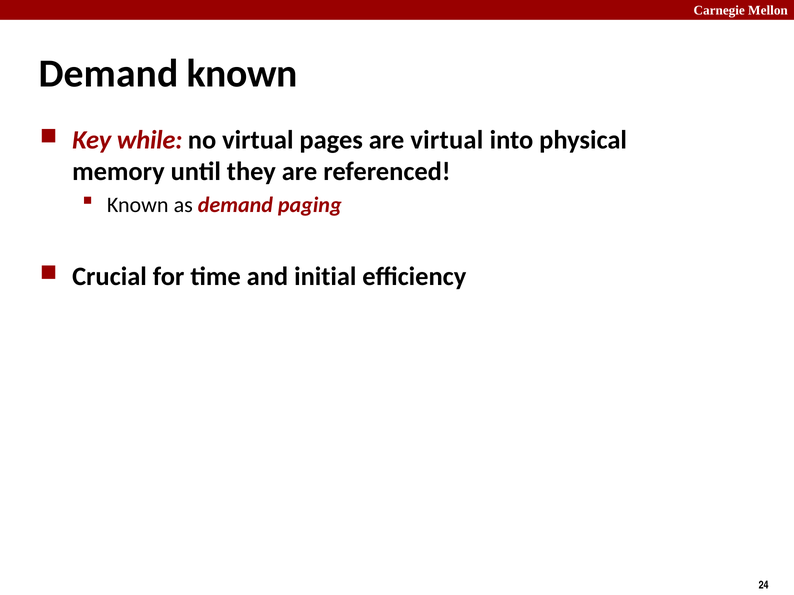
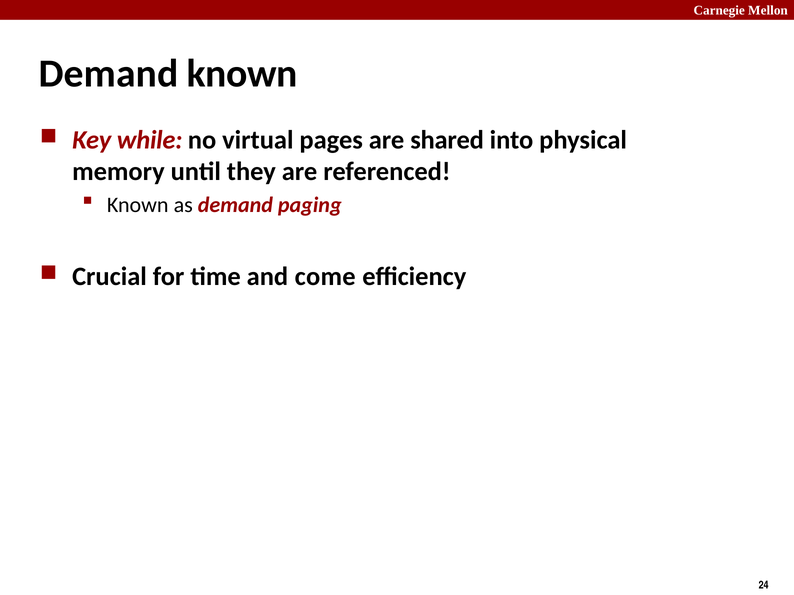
are virtual: virtual -> shared (447, 140)
initial: initial -> come (325, 277)
